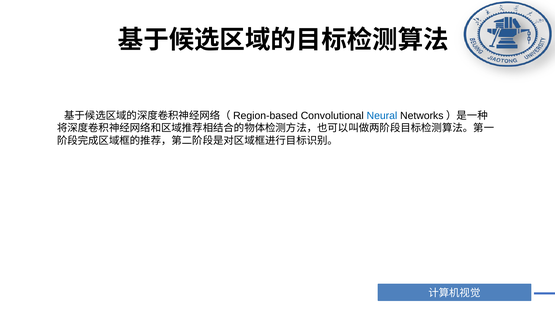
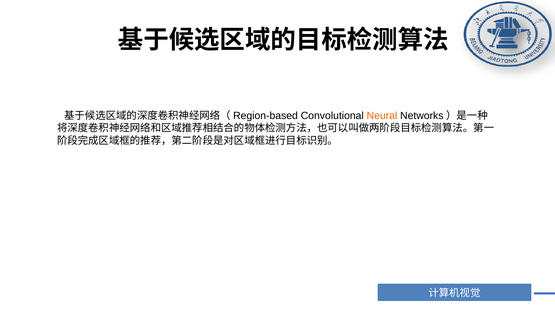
Neural colour: blue -> orange (382, 116)
